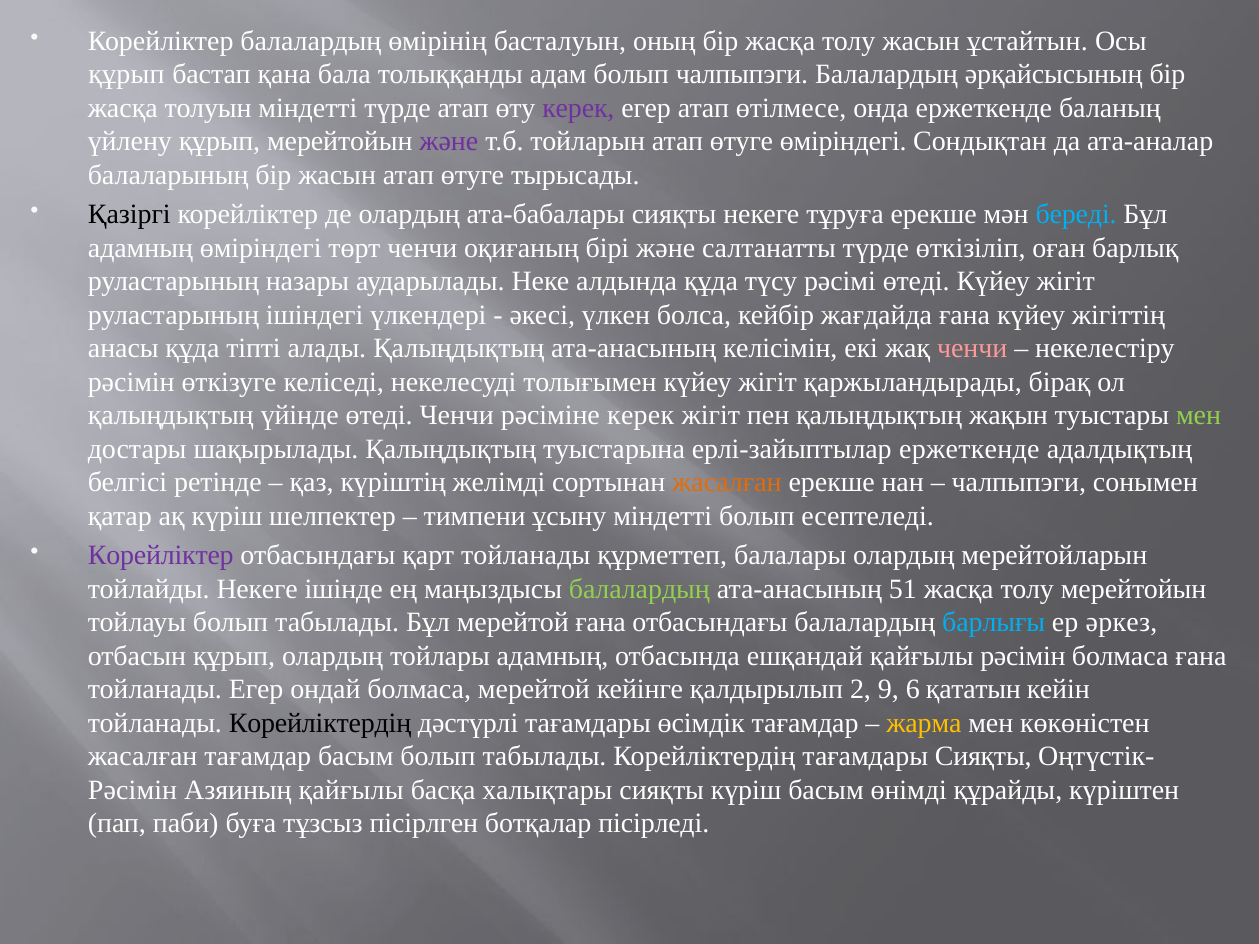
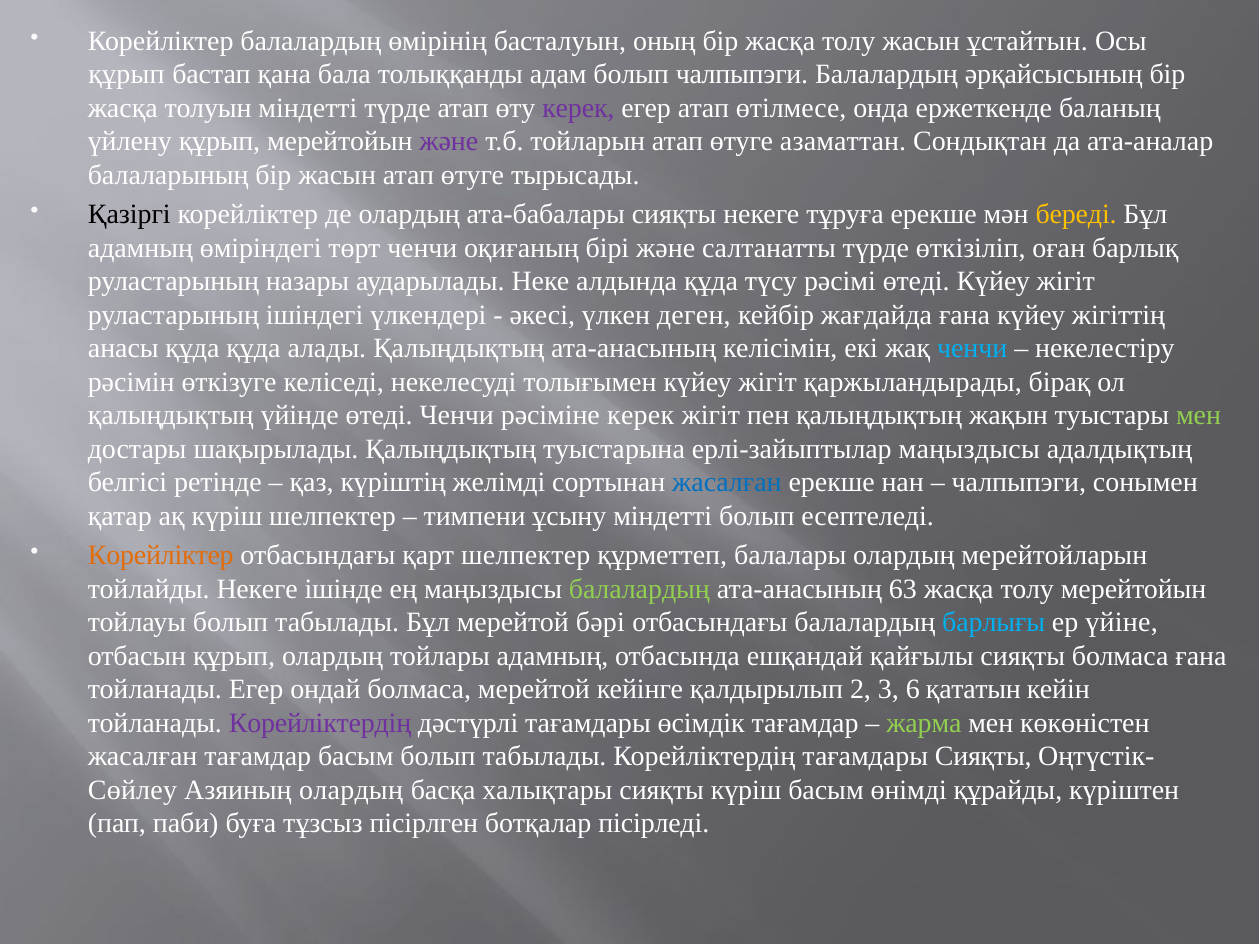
өтуге өміріндегі: өміріндегі -> азаматтан (843, 142)
береді colour: light blue -> yellow (1076, 214)
болса: болса -> деген (694, 315)
құда тiптi: тiптi -> құда (253, 349)
ченчи colour: pink -> light blue (972, 349)
ерлі-зайыптылар ержеткенде: ержеткенде -> маңыздысы (969, 449)
жасалған colour: orange -> blue (727, 483)
Корейліктер colour: purple -> orange (161, 556)
қарт тойланады: тойланады -> шелпектер (526, 556)
51: 51 -> 63 (903, 589)
мерейтой ғана: ғана -> бәрi (600, 623)
әркез: әркез -> үйiне (1122, 623)
қайғылы рәсімін: рәсімін -> сияқты (1023, 656)
9: 9 -> 3 (888, 690)
Корейліктердің colour: black -> purple (320, 723)
жарма colour: yellow -> light green (924, 723)
Рәсімін: Рәсімін -> Сөйлеу (132, 790)
Азяиның қайғылы: қайғылы -> олардың (351, 790)
